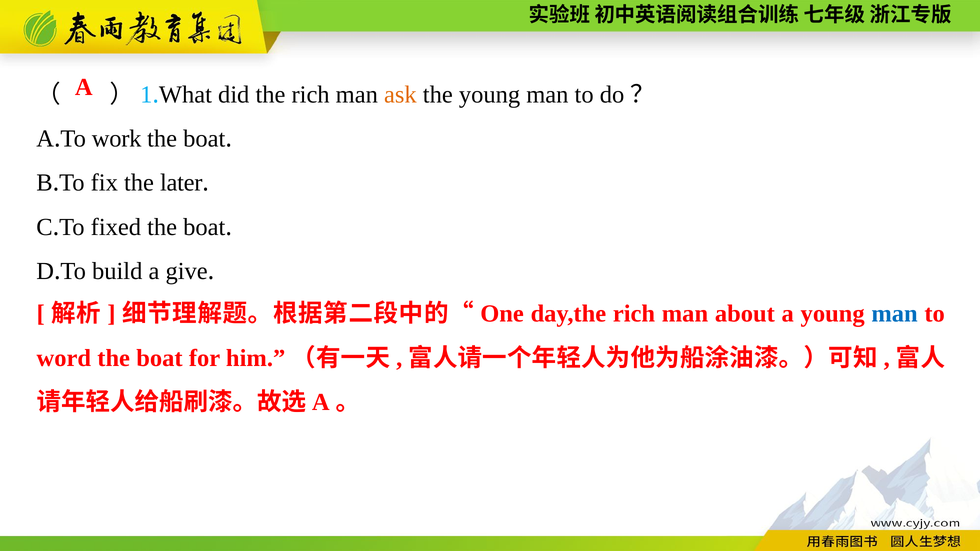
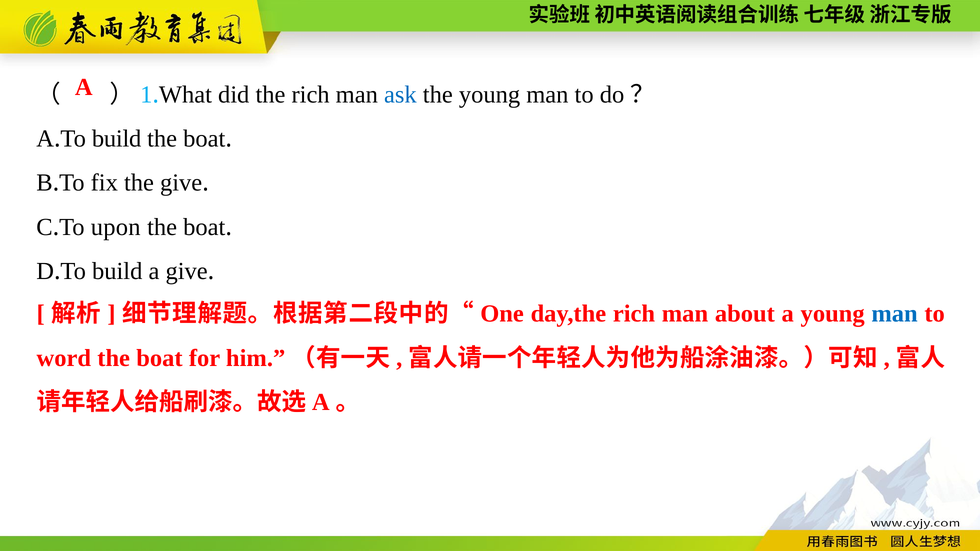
ask colour: orange -> blue (400, 95)
work: work -> build (117, 139)
the later: later -> give (181, 183)
fixed: fixed -> upon (116, 227)
